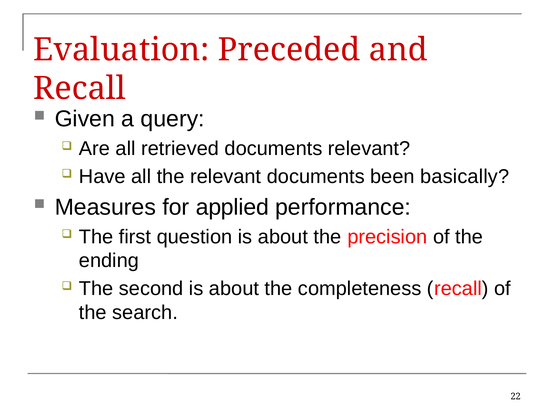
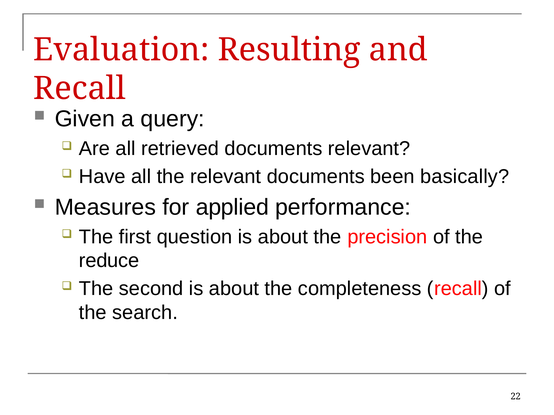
Preceded: Preceded -> Resulting (289, 50)
ending: ending -> reduce (109, 261)
